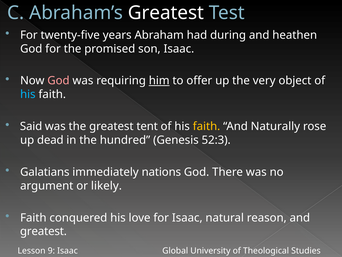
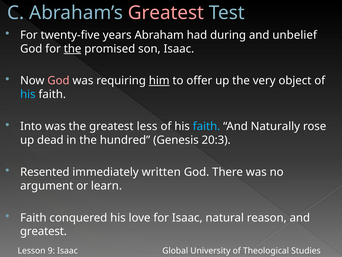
Greatest colour: white -> pink (166, 13)
heathen: heathen -> unbelief (295, 35)
the underline: none -> present (73, 49)
Said: Said -> Into (31, 126)
tent: tent -> less (147, 126)
faith colour: yellow -> light blue (207, 126)
52:3: 52:3 -> 20:3 (216, 140)
Galatians: Galatians -> Resented (45, 172)
nations: nations -> written (161, 172)
likely: likely -> learn (106, 185)
